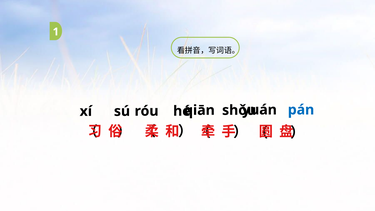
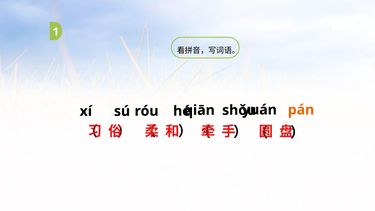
pán colour: blue -> orange (301, 110)
